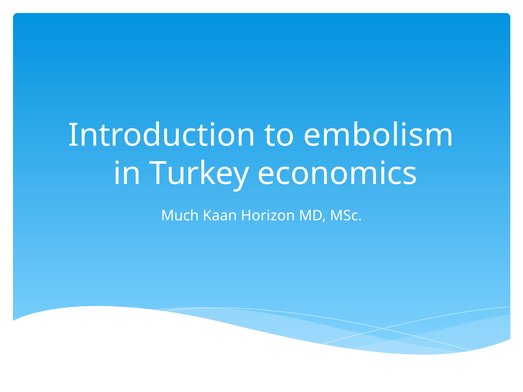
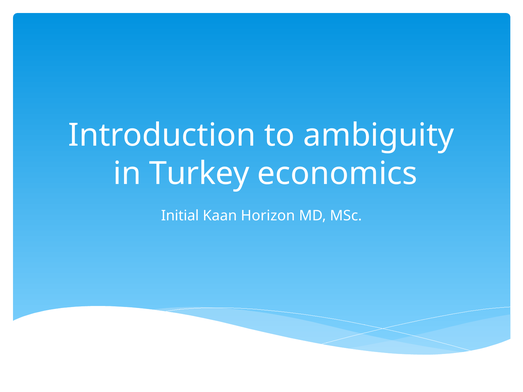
embolism: embolism -> ambiguity (379, 135)
Much: Much -> Initial (180, 216)
